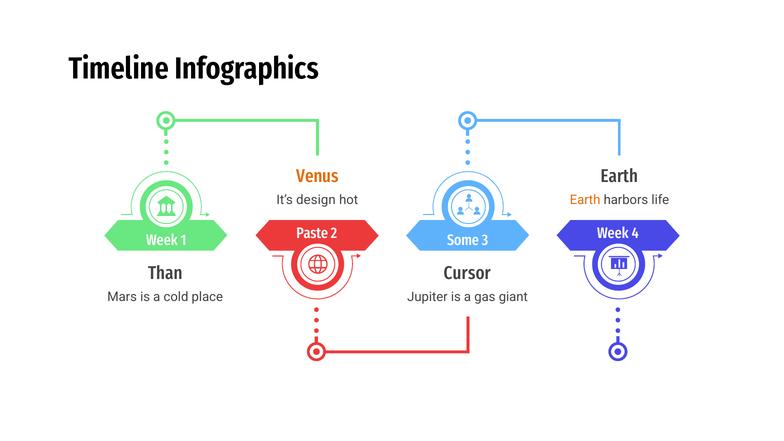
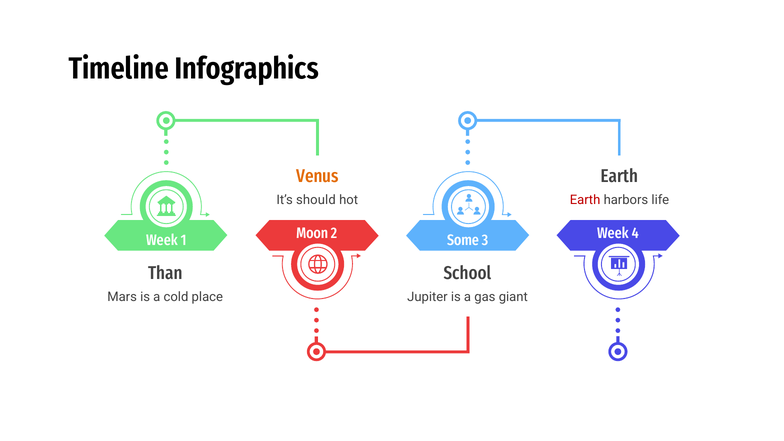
design: design -> should (316, 200)
Earth colour: orange -> red (585, 200)
Paste: Paste -> Moon (312, 233)
Cursor: Cursor -> School (468, 273)
